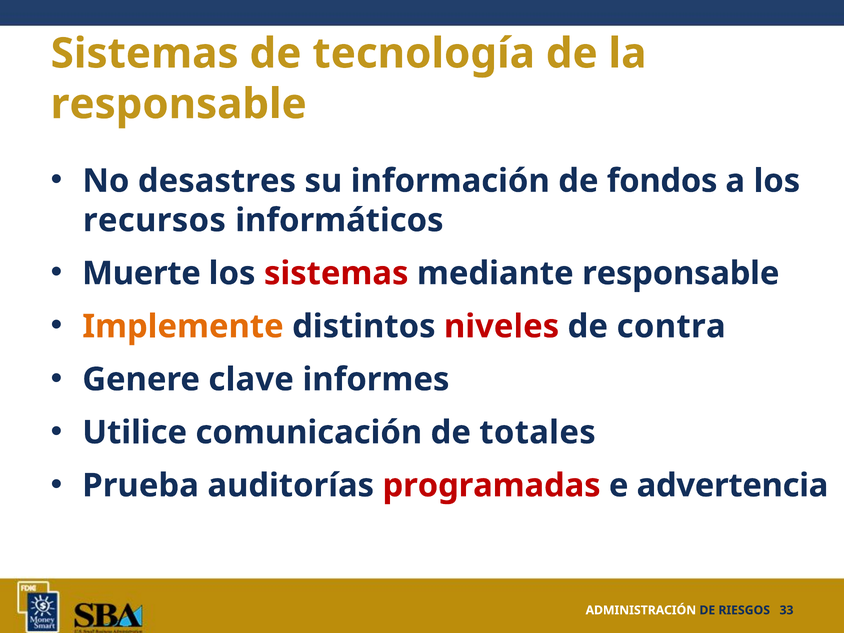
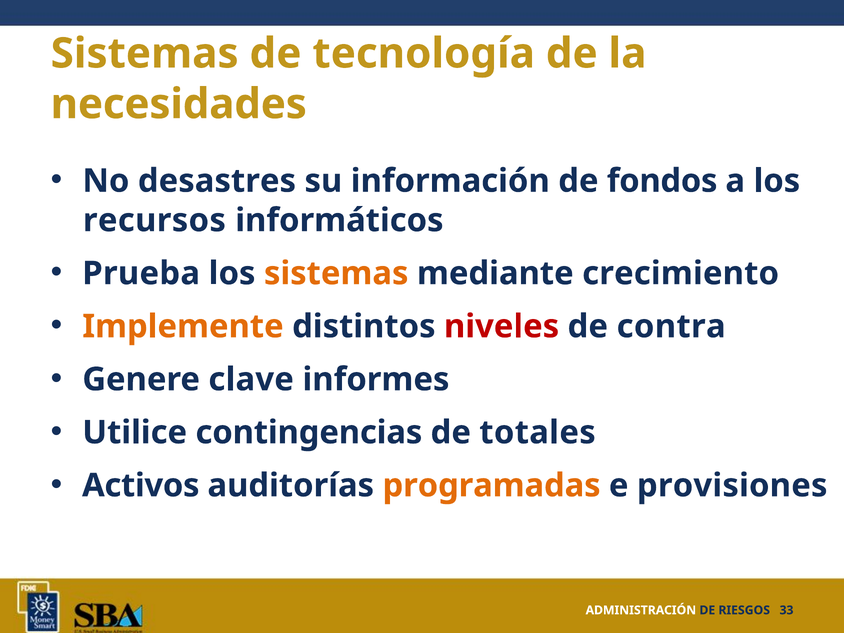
responsable: responsable -> necesidades (179, 104)
Muerte: Muerte -> Prueba (141, 273)
sistemas colour: red -> orange (336, 273)
mediante responsable: responsable -> crecimiento (681, 273)
comunicación: comunicación -> contingencias (309, 432)
Prueba: Prueba -> Activos (141, 486)
programadas colour: red -> orange (492, 486)
advertencia: advertencia -> provisiones (732, 486)
